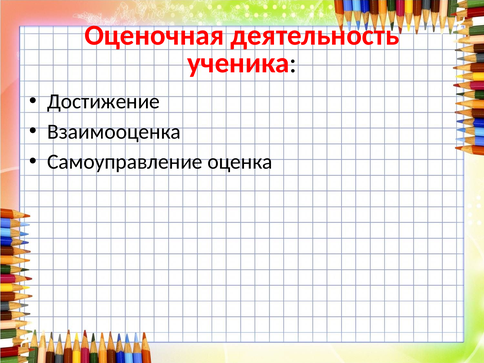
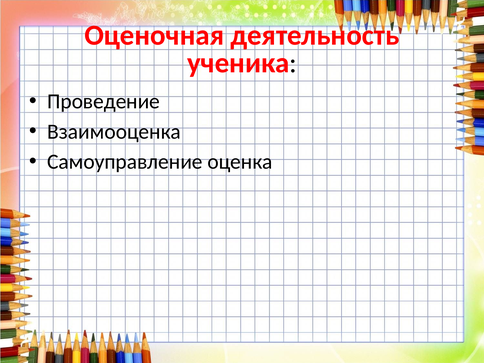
Достижение: Достижение -> Проведение (104, 102)
